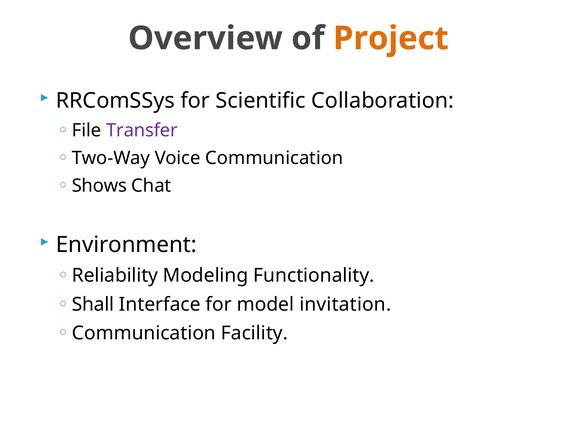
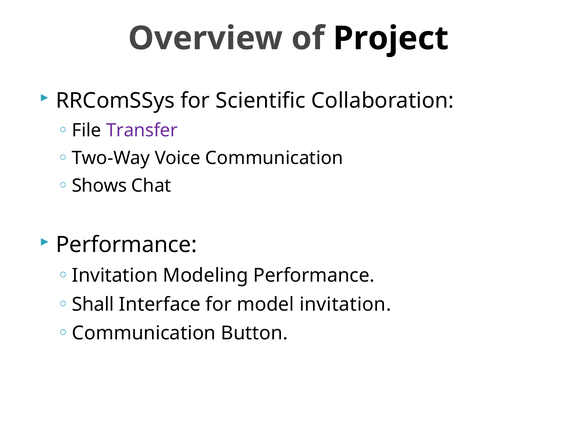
Project colour: orange -> black (391, 38)
Environment: Environment -> Performance (126, 245)
Reliability: Reliability -> Invitation (115, 275)
Modeling Functionality: Functionality -> Performance (314, 275)
Facility: Facility -> Button (254, 333)
